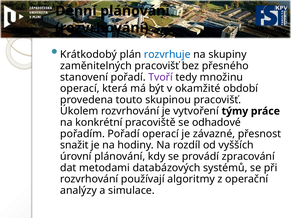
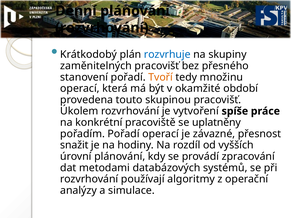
Tvoří colour: purple -> orange (161, 77)
týmy: týmy -> spíše (235, 111)
odhadové: odhadové -> uplatněny (216, 123)
